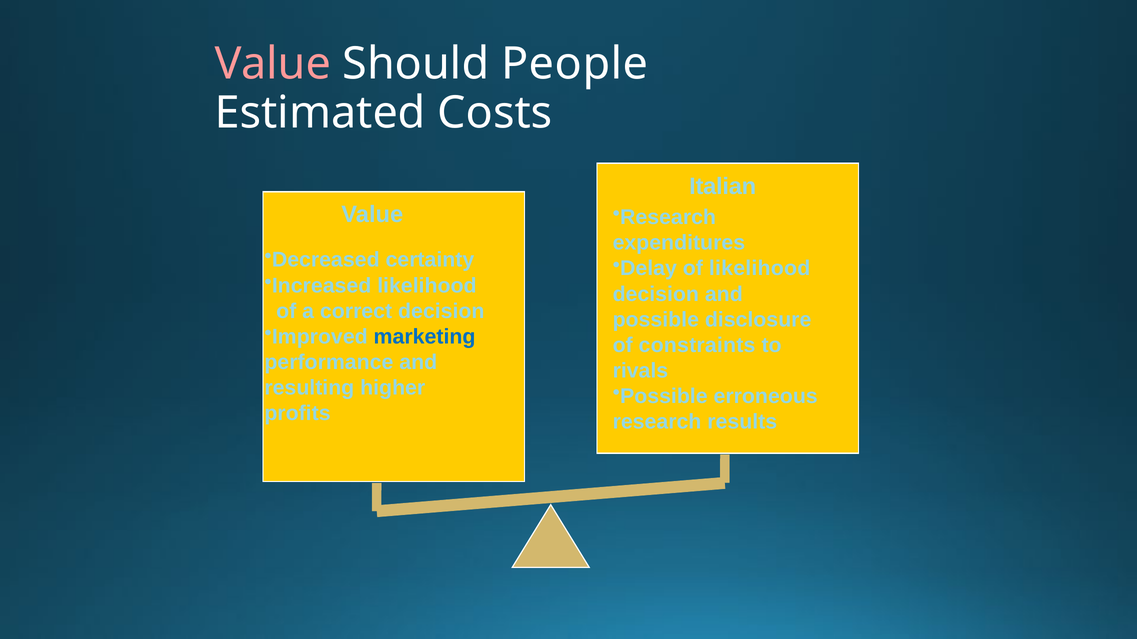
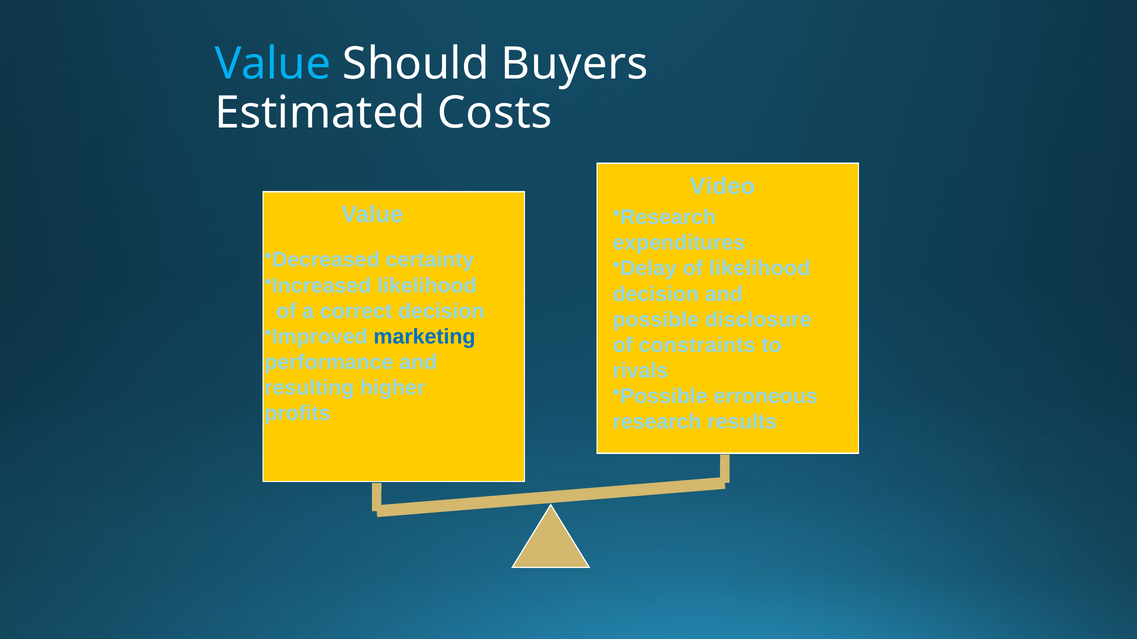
Value colour: pink -> light blue (273, 64)
People: People -> Buyers (575, 64)
Italian: Italian -> Video (722, 186)
